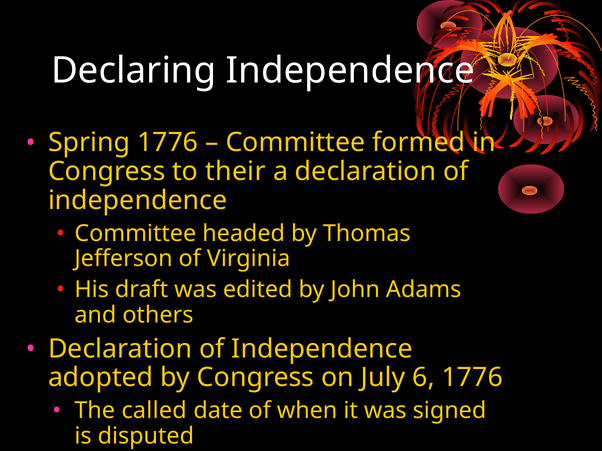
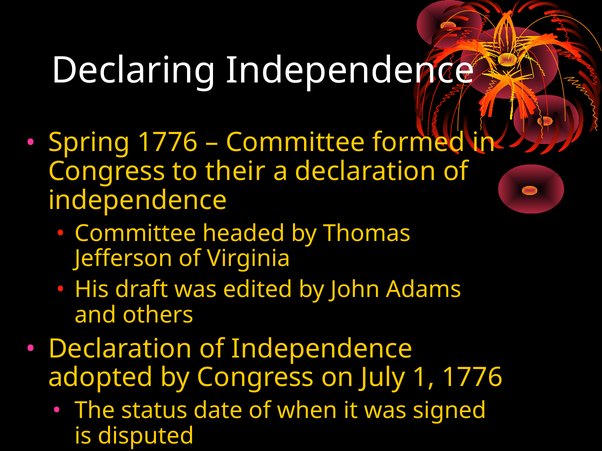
6: 6 -> 1 (423, 378)
called: called -> status (154, 411)
